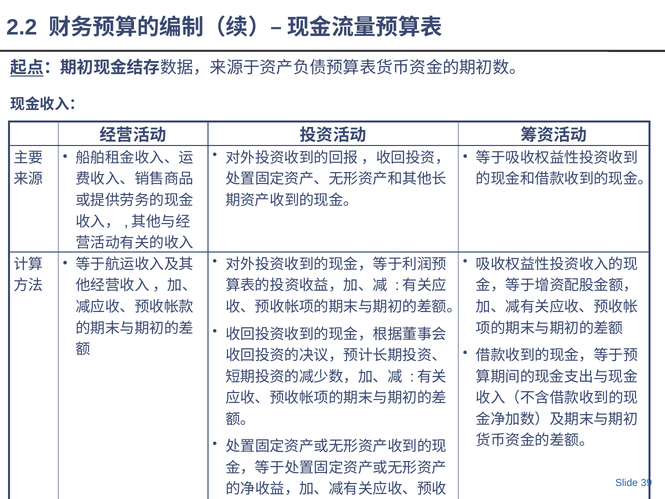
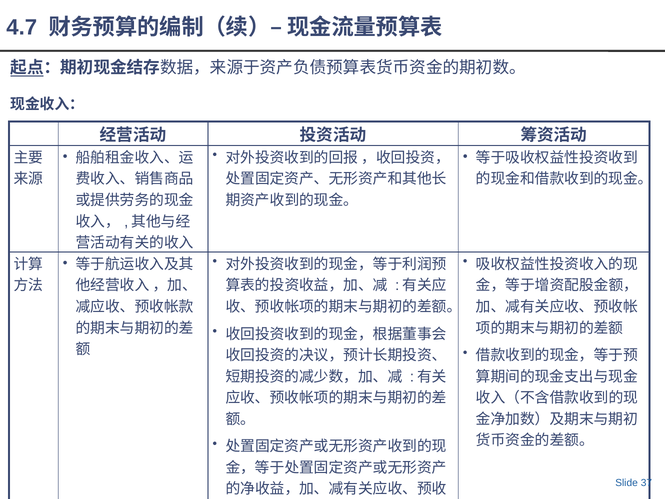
2.2: 2.2 -> 4.7 (22, 28)
39: 39 -> 37 (646, 483)
